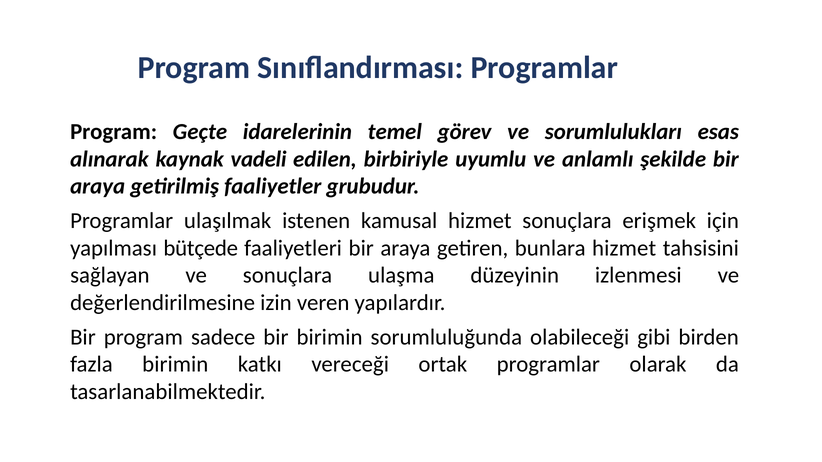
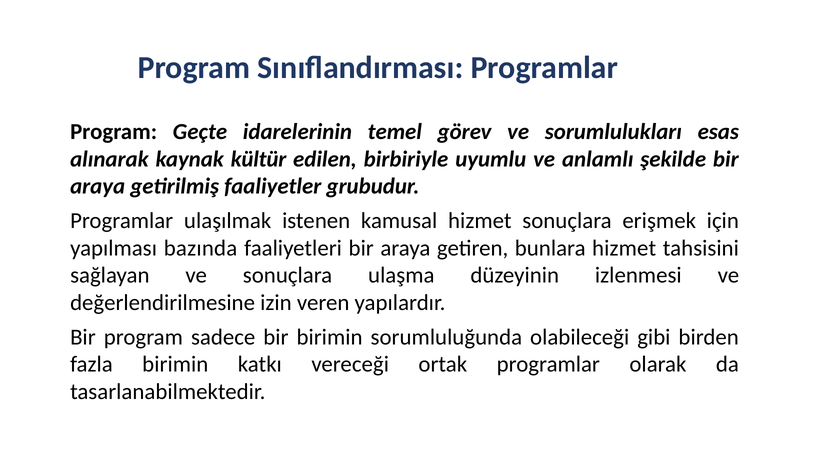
vadeli: vadeli -> kültür (259, 159)
bütçede: bütçede -> bazında (201, 248)
